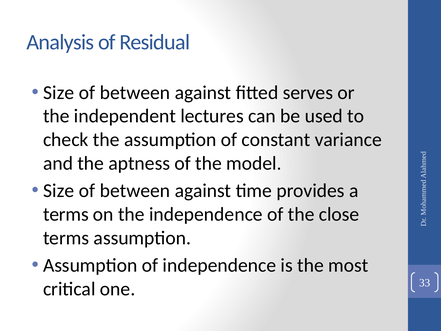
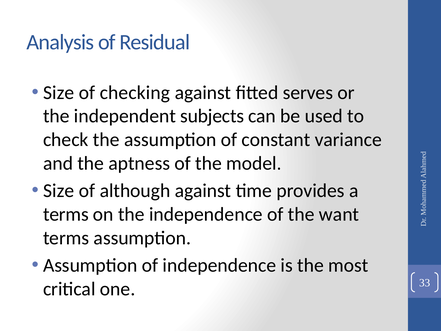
between: between -> checking (135, 93)
lectures: lectures -> subjects (212, 116)
between: between -> although (135, 191)
close: close -> want (339, 214)
